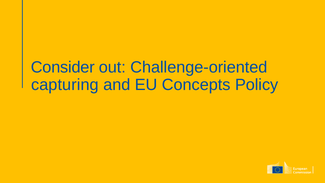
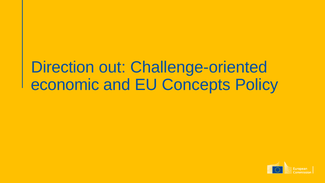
Consider: Consider -> Direction (63, 67)
capturing: capturing -> economic (65, 85)
